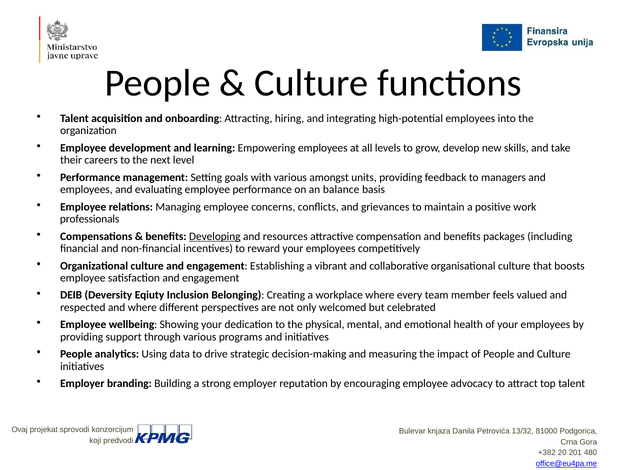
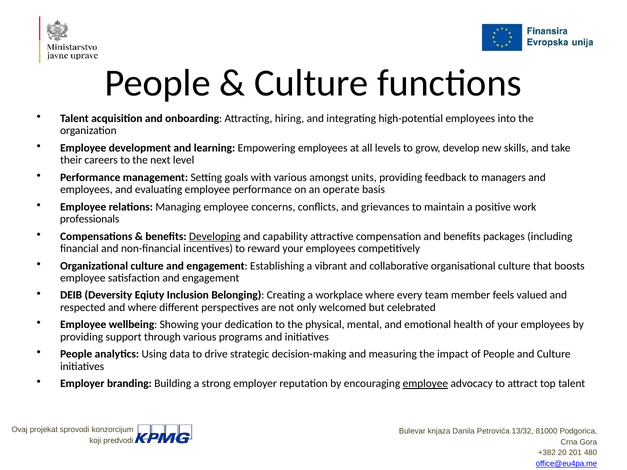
balance: balance -> operate (341, 190)
resources: resources -> capability (285, 236)
employee underline: none -> present (425, 384)
